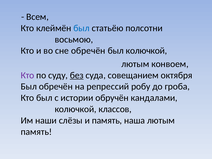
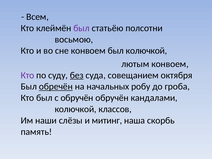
был colour: blue -> purple (82, 28)
сне обречён: обречён -> конвоем (88, 51)
обречён underline: none -> present (56, 87)
репрессий: репрессий -> начальных (108, 87)
с истории: истории -> обручён (77, 98)
и память: память -> митинг (107, 121)
наша лютым: лютым -> скорбь (161, 121)
